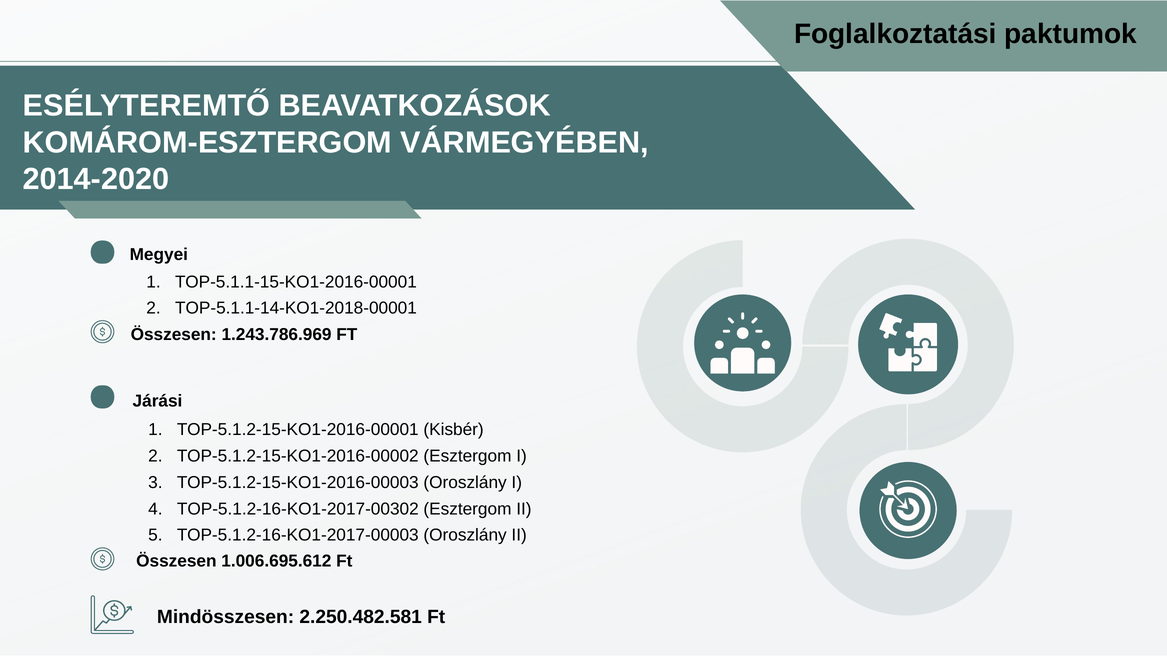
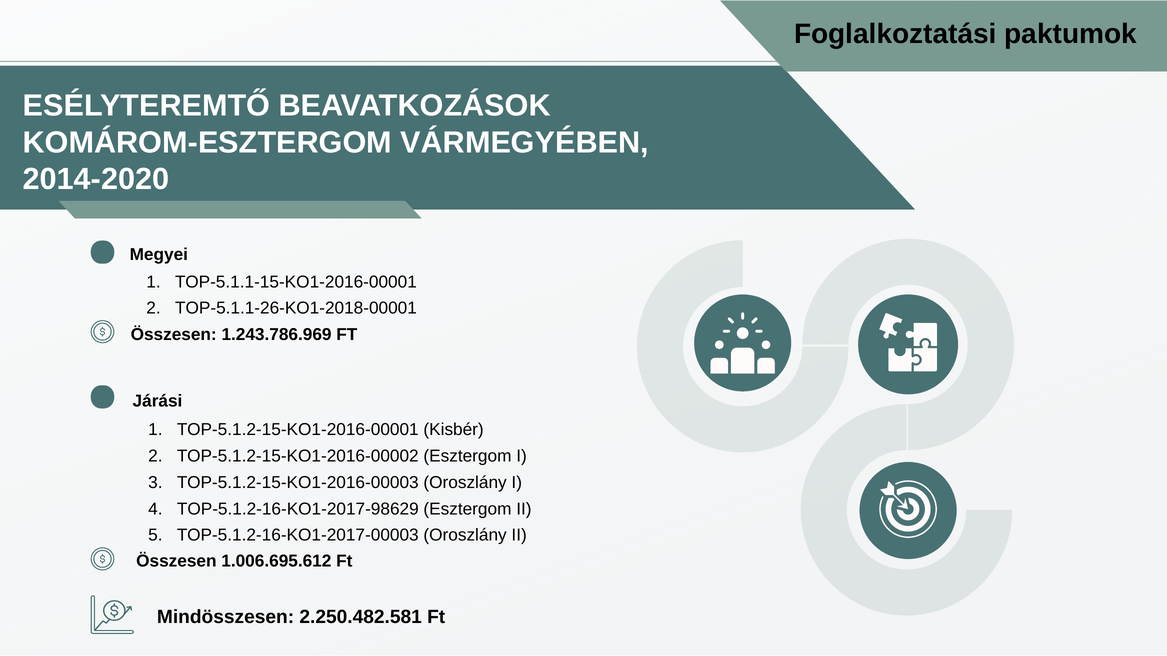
TOP-5.1.1-14-KO1-2018-00001: TOP-5.1.1-14-KO1-2018-00001 -> TOP-5.1.1-26-KO1-2018-00001 (296, 308)
TOP-5.1.2-16-KO1-2017-00302: TOP-5.1.2-16-KO1-2017-00302 -> TOP-5.1.2-16-KO1-2017-98629 (298, 509)
